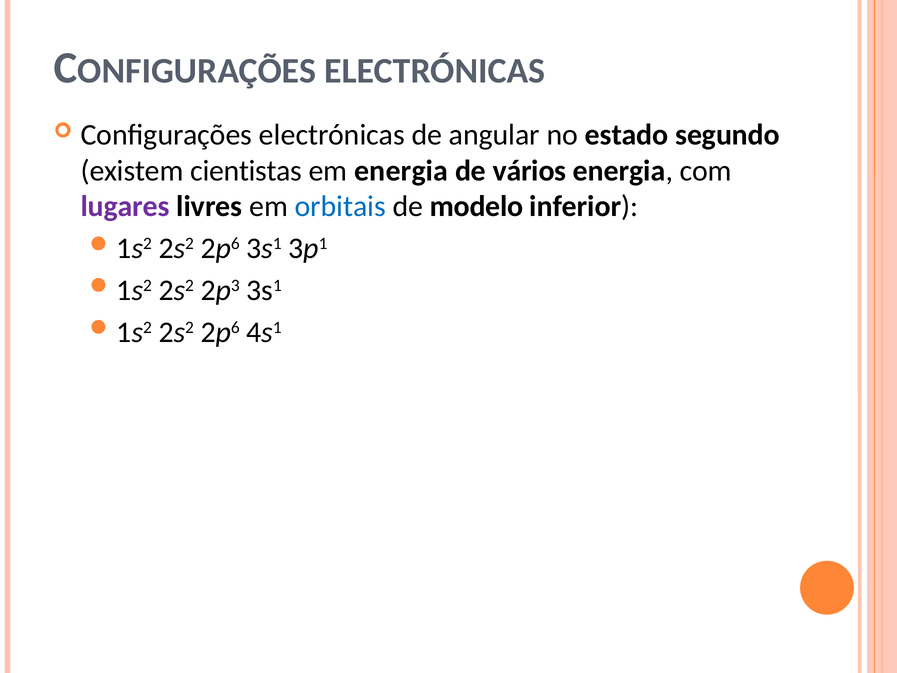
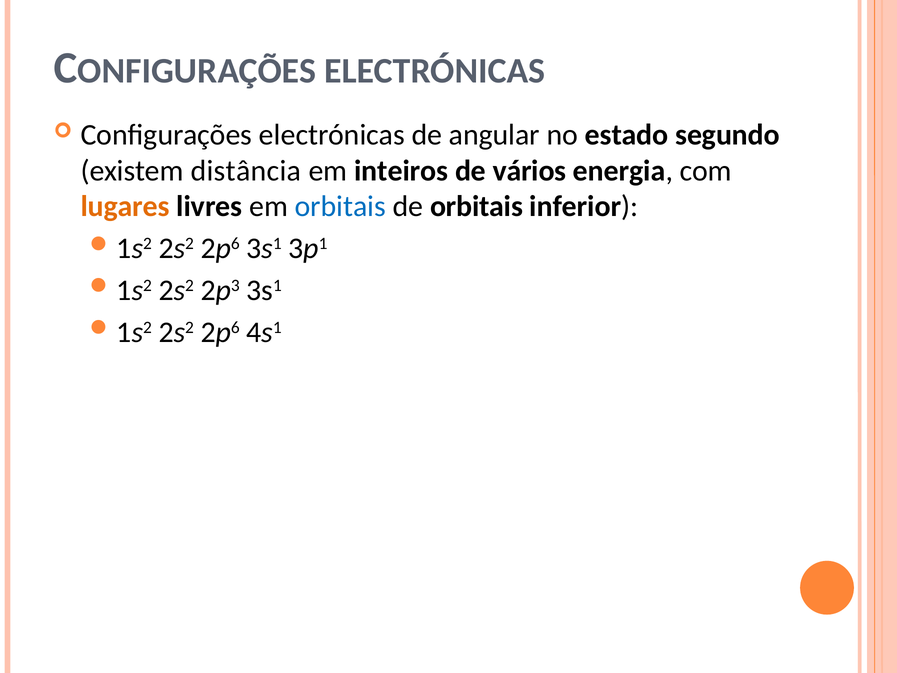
cientistas: cientistas -> distância (246, 171)
em energia: energia -> inteiros (401, 171)
lugares colour: purple -> orange (125, 207)
de modelo: modelo -> orbitais (477, 207)
